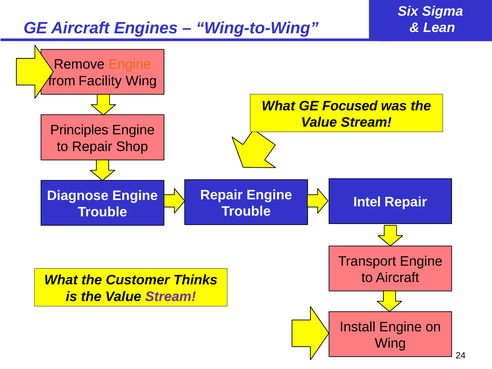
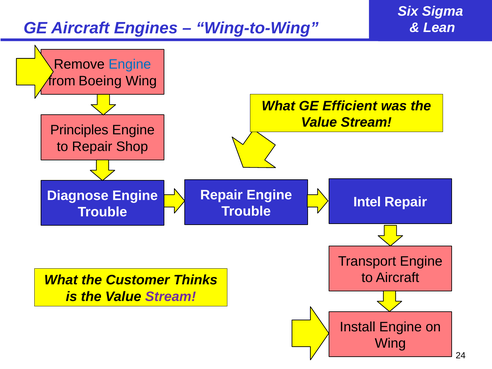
Engine colour: orange -> blue (130, 64)
Facility: Facility -> Boeing (100, 81)
Focused: Focused -> Efficient (350, 106)
